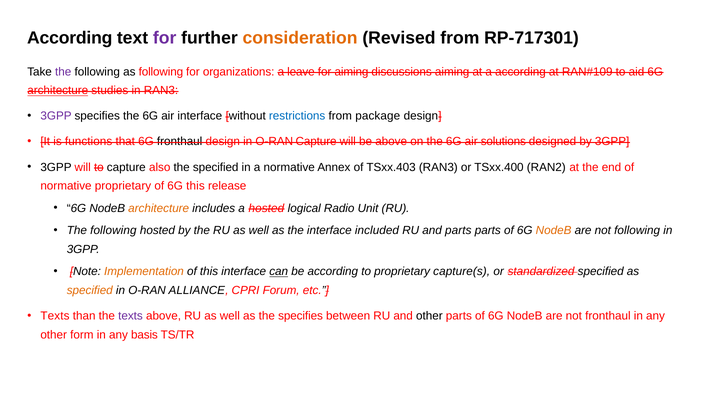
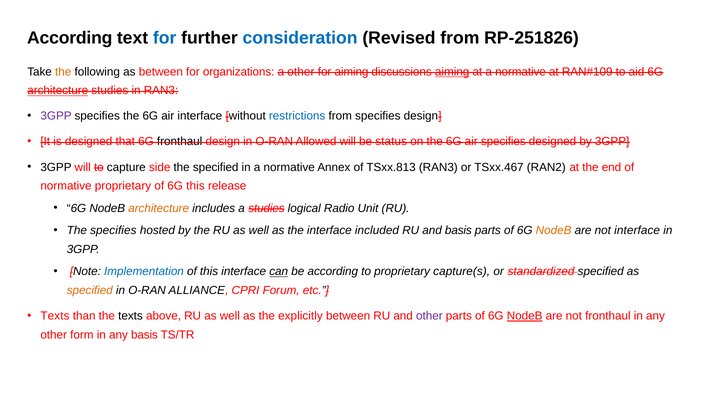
for colour: purple -> blue (165, 38)
consideration colour: orange -> blue (300, 38)
RP-717301: RP-717301 -> RP-251826 (531, 38)
the colour: purple -> orange (63, 72)
as following: following -> between (161, 72)
a leave: leave -> other (301, 72)
aiming underline: none -> present (452, 72)
at a according: according -> normative (521, 72)
from package: package -> specifies (378, 116)
is functions: functions -> designed (89, 142)
O-RAN Capture: Capture -> Allowed (316, 142)
be above: above -> status (391, 142)
air solutions: solutions -> specifies (503, 142)
also: also -> side (160, 167)
TSxx.403: TSxx.403 -> TSxx.813 (391, 167)
TSxx.400: TSxx.400 -> TSxx.467 (499, 167)
a hosted: hosted -> studies (266, 208)
following: following -> specifies (113, 230)
and parts: parts -> basis (458, 230)
not following: following -> interface (637, 230)
Implementation colour: orange -> blue (144, 272)
texts colour: purple -> black (130, 316)
the specifies: specifies -> explicitly (300, 316)
other colour: black -> purple (429, 316)
NodeB underline: none -> present (525, 316)
